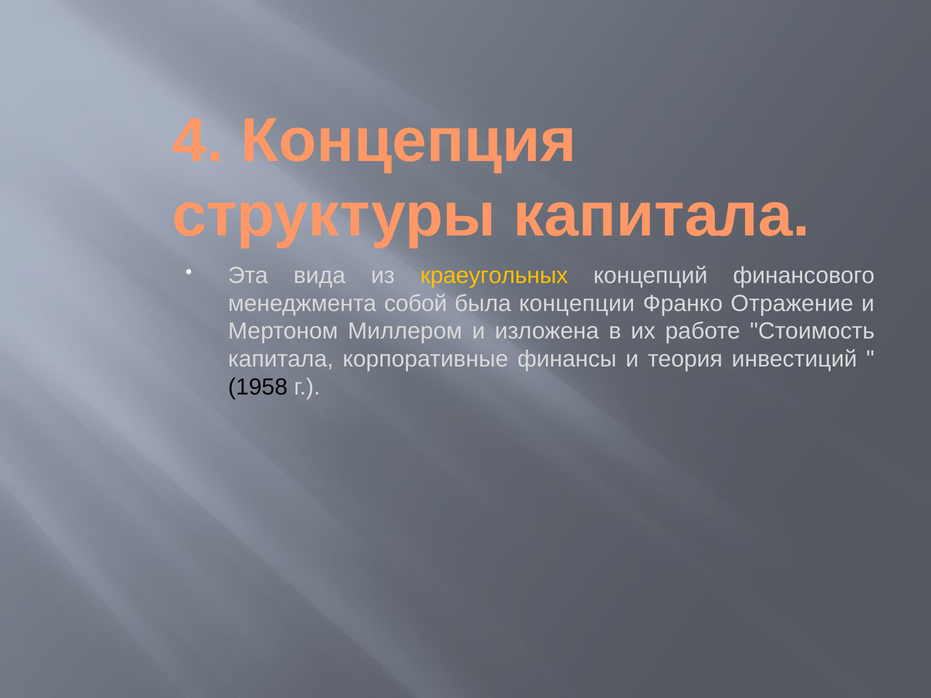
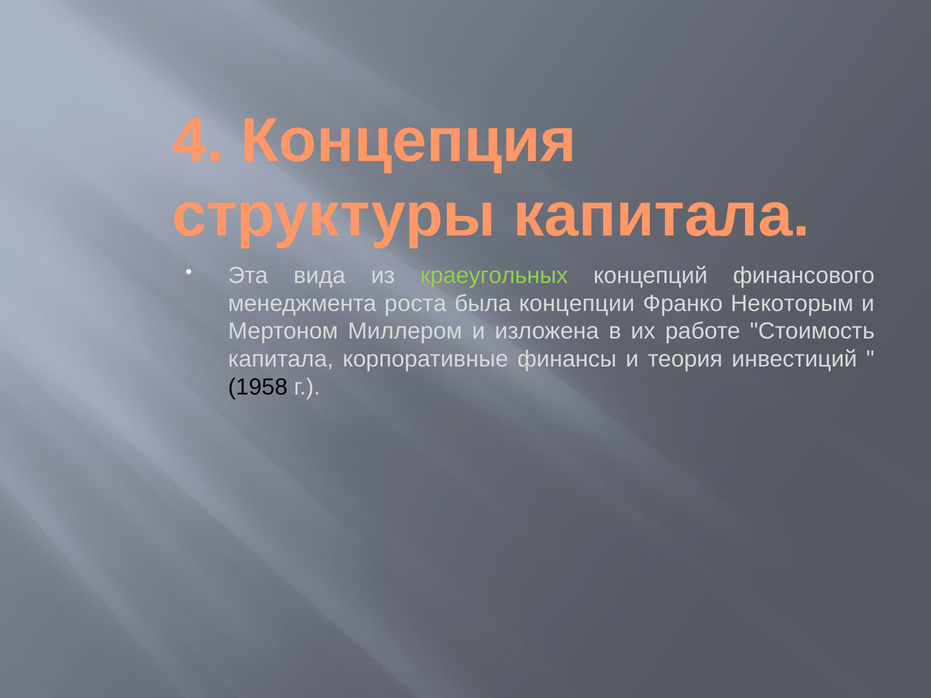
краеугольных colour: yellow -> light green (494, 276)
собой: собой -> роста (415, 304)
Отражение: Отражение -> Некоторым (792, 304)
